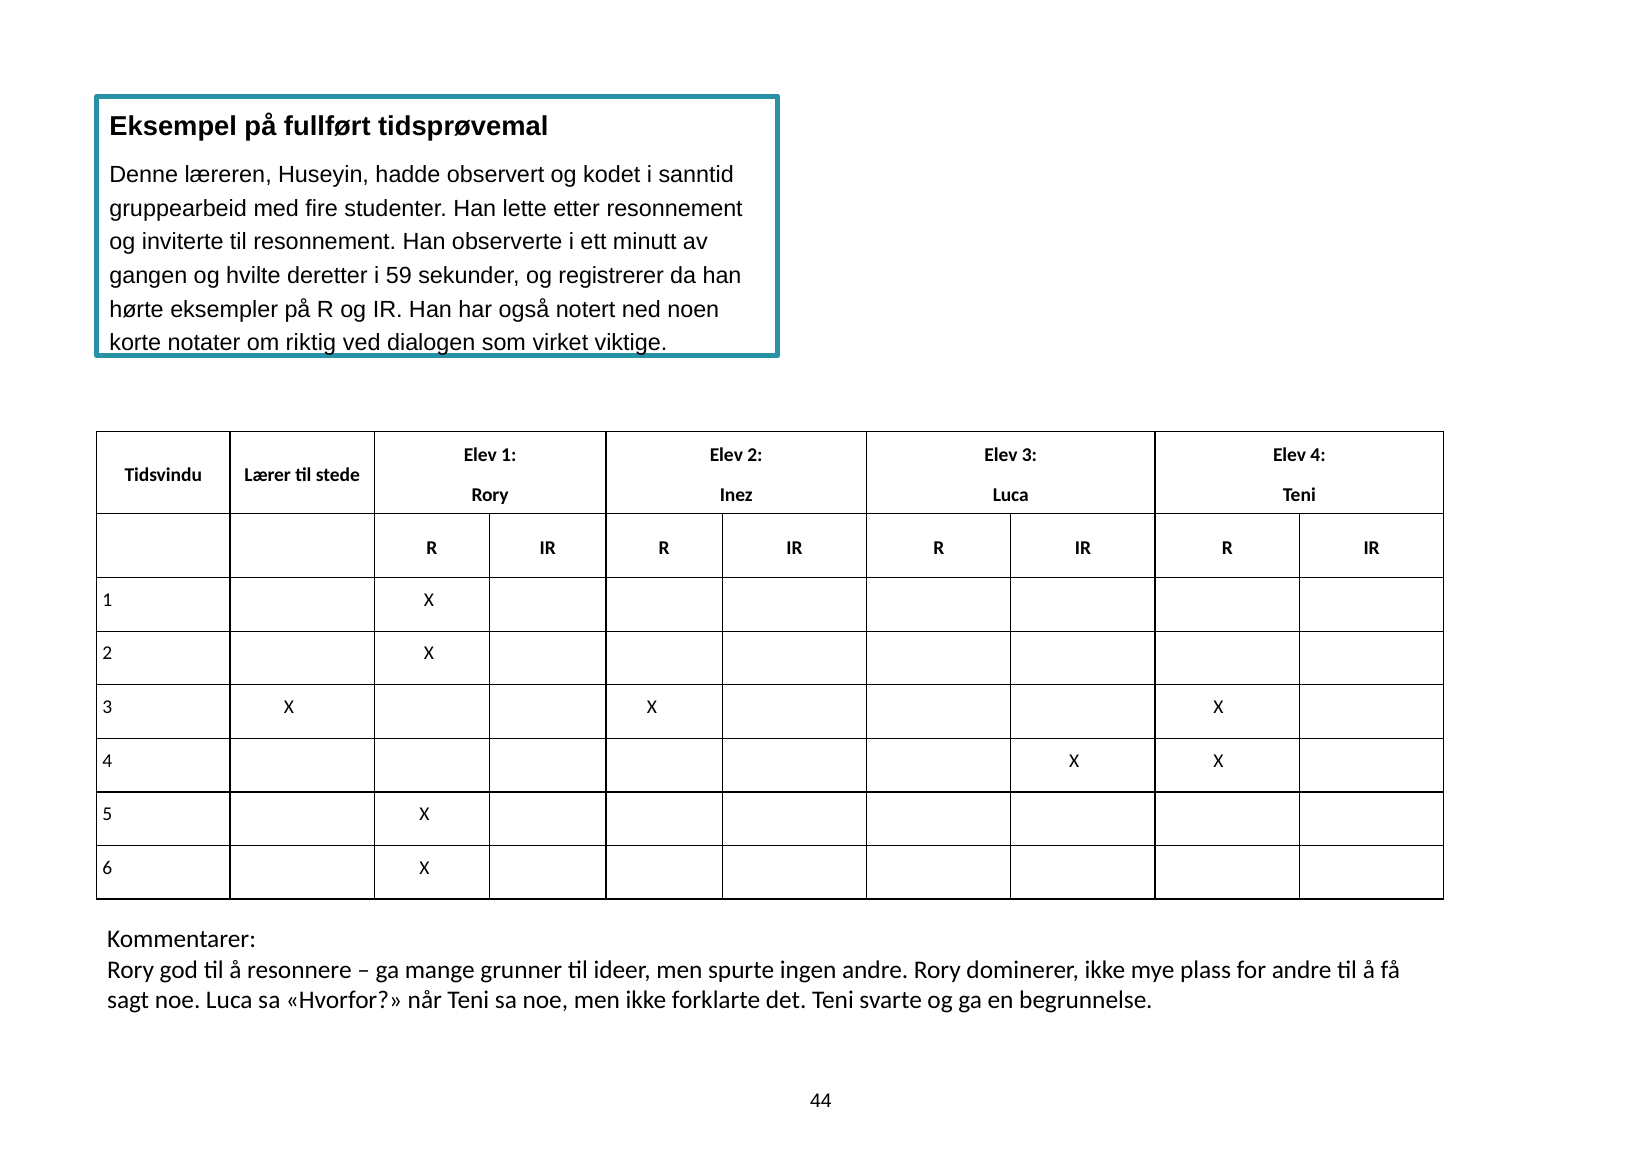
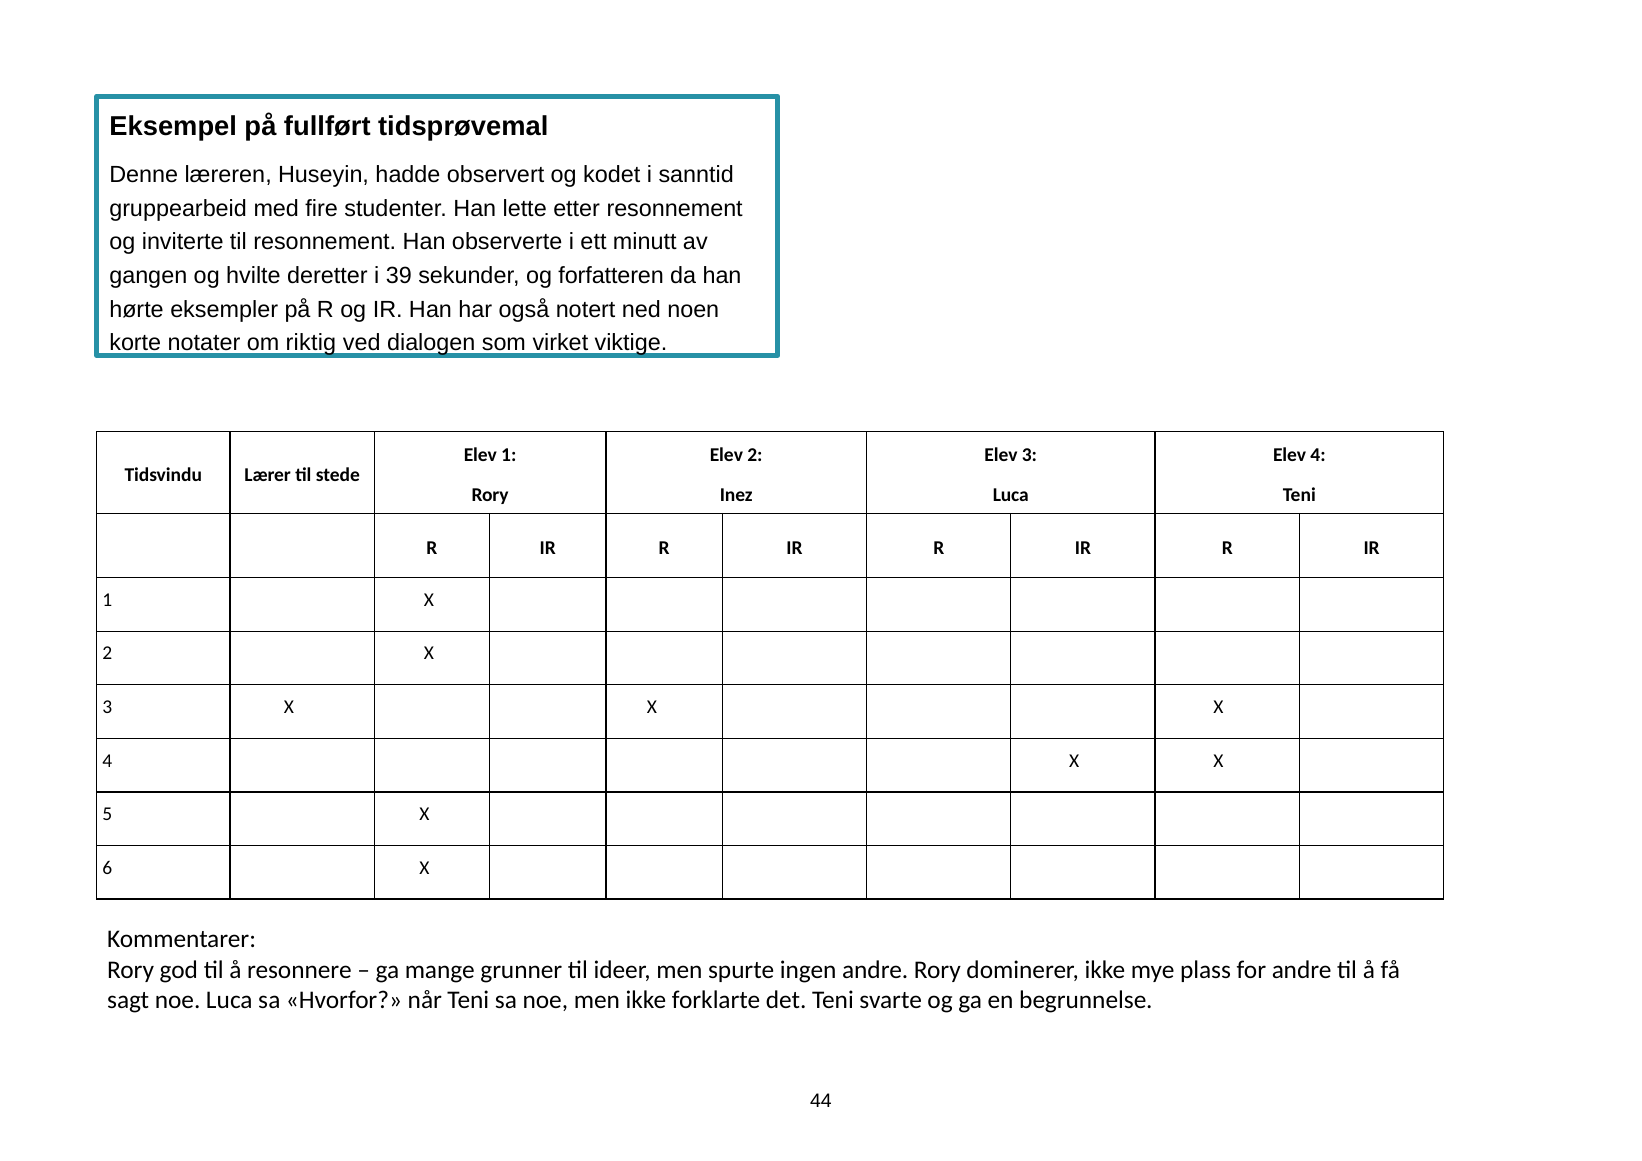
59: 59 -> 39 (399, 276)
registrerer: registrerer -> forfatteren (611, 276)
